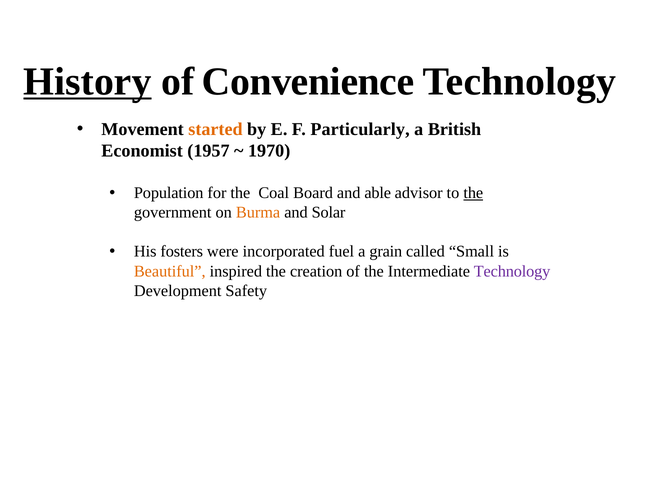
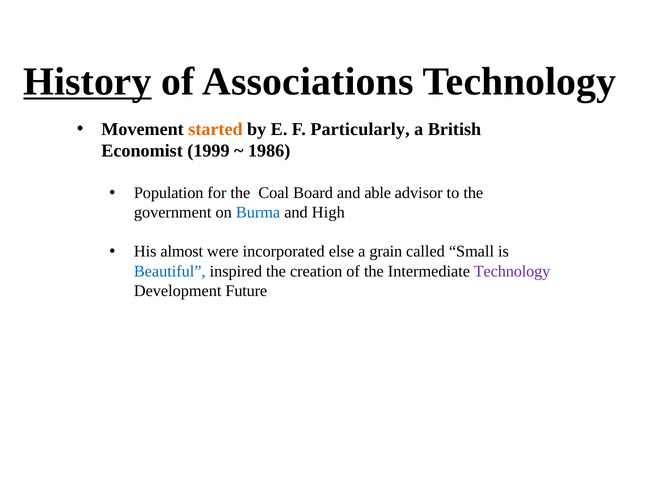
Convenience: Convenience -> Associations (308, 81)
1957: 1957 -> 1999 (208, 151)
1970: 1970 -> 1986 (269, 151)
the underline: present -> none (473, 193)
Burma colour: orange -> blue (258, 213)
Solar: Solar -> High (328, 213)
fosters: fosters -> almost (182, 252)
fuel: fuel -> else (341, 252)
Beautiful colour: orange -> blue (170, 271)
Safety: Safety -> Future (246, 291)
